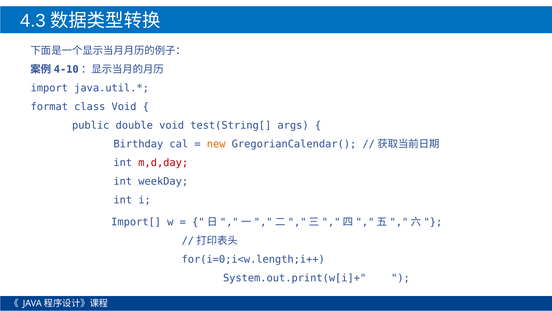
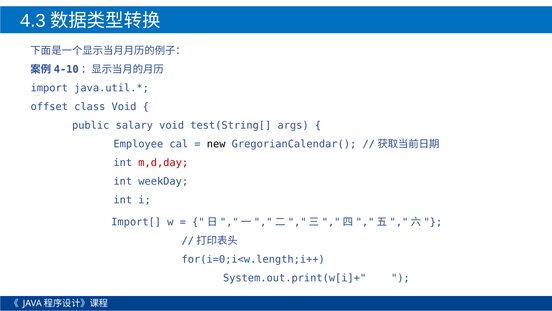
format: format -> offset (49, 107)
double: double -> salary (134, 125)
Birthday: Birthday -> Employee (138, 144)
new colour: orange -> black (216, 144)
